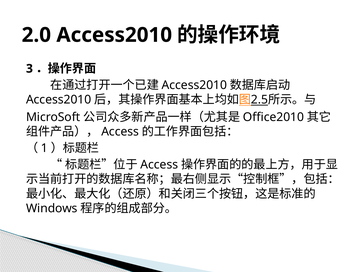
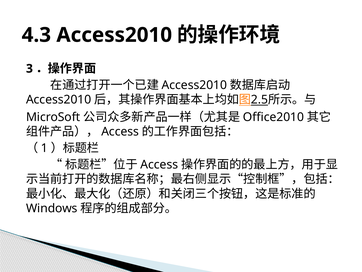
2.0: 2.0 -> 4.3 (36, 35)
